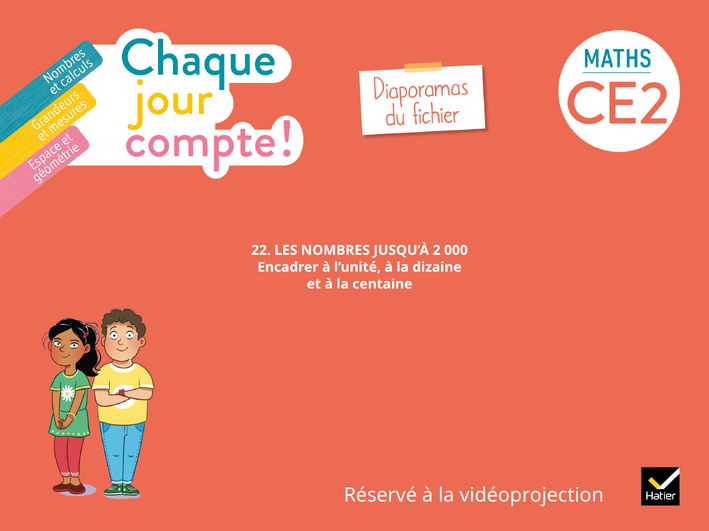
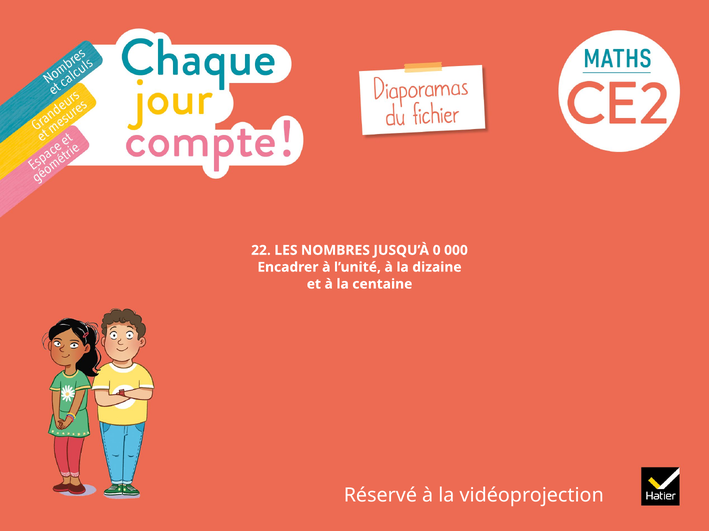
2: 2 -> 0 (437, 251)
